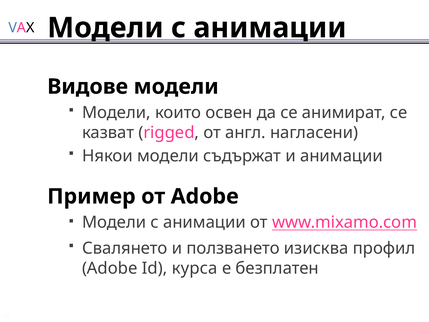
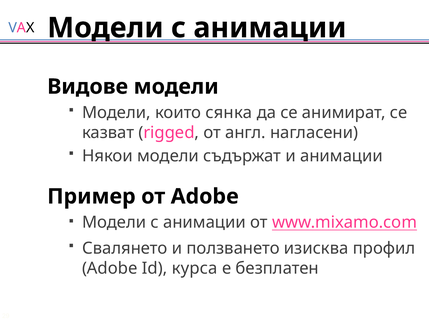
освен: освен -> сянка (229, 112)
